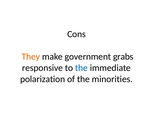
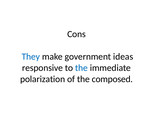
They colour: orange -> blue (31, 57)
grabs: grabs -> ideas (123, 57)
minorities: minorities -> composed (112, 79)
